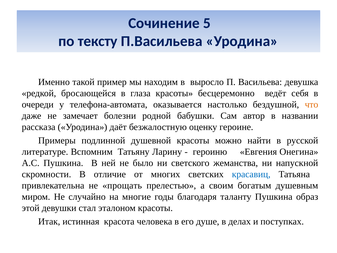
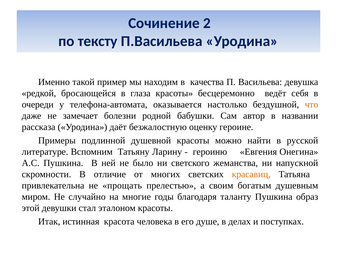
5: 5 -> 2 (207, 23)
выросло: выросло -> качества (207, 82)
красавиц colour: blue -> orange (251, 174)
